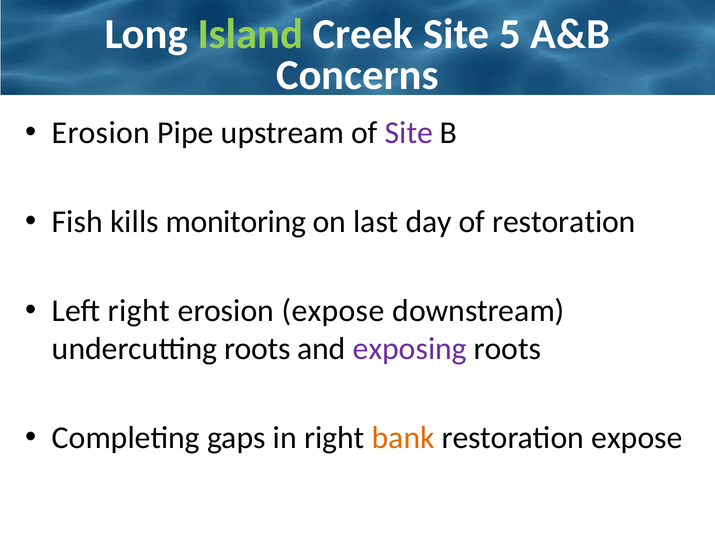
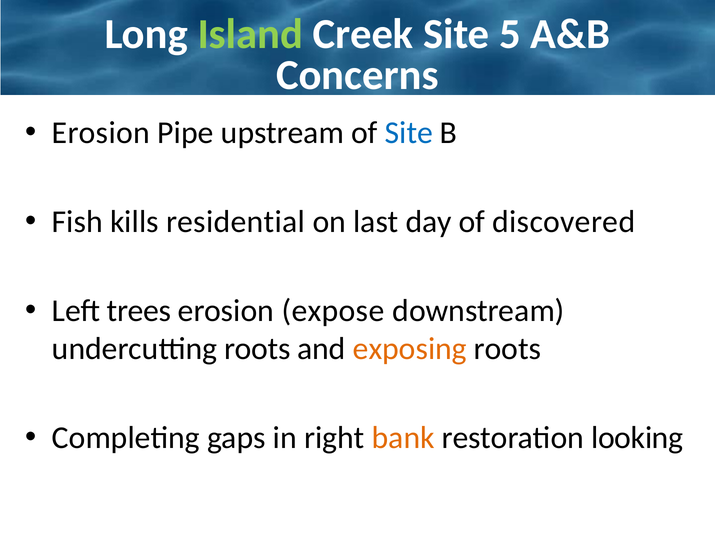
Site colour: purple -> blue (409, 133)
monitoring: monitoring -> residential (236, 222)
of restoration: restoration -> discovered (564, 222)
Left right: right -> trees (139, 311)
exposing colour: purple -> orange (410, 349)
restoration expose: expose -> looking (637, 438)
